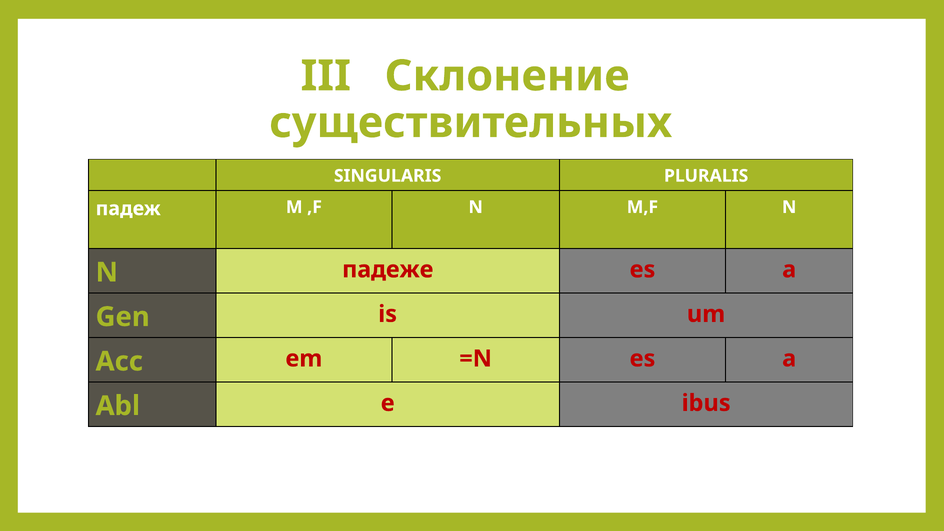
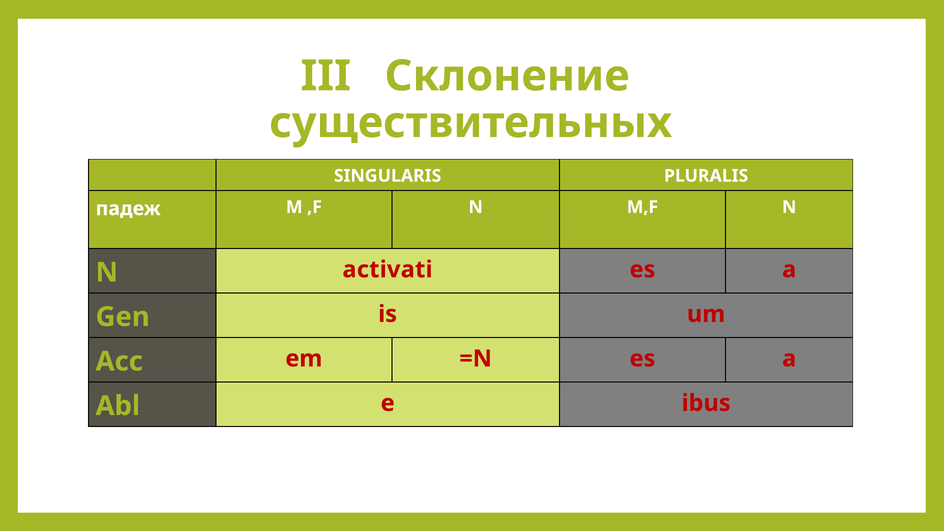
падеже: падеже -> activati (388, 270)
